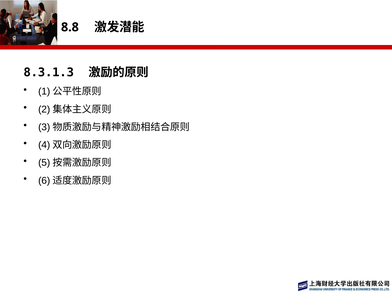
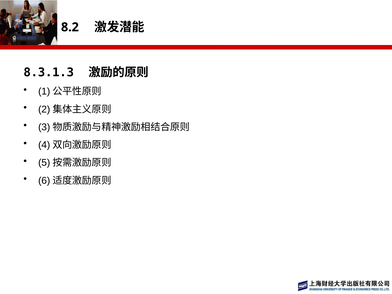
8.8: 8.8 -> 8.2 (70, 27)
